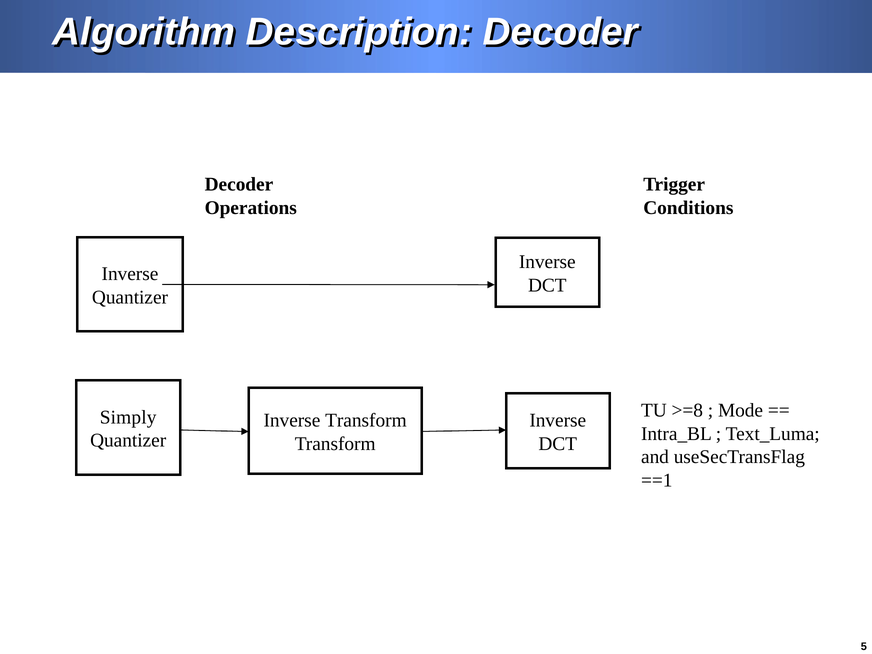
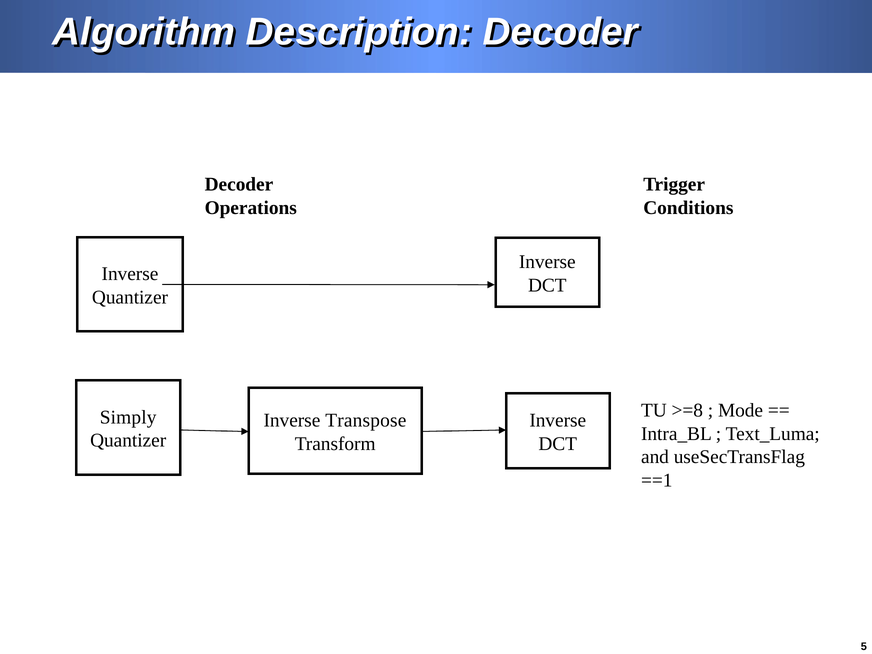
Inverse Transform: Transform -> Transpose (366, 420)
